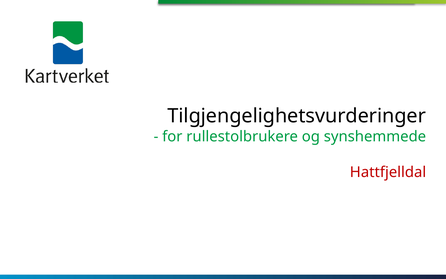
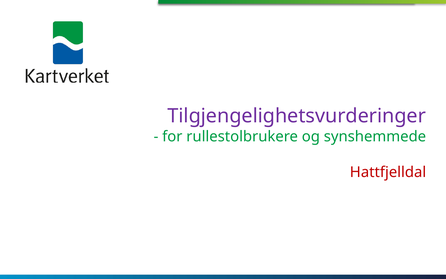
Tilgjengelighetsvurderinger colour: black -> purple (297, 116)
